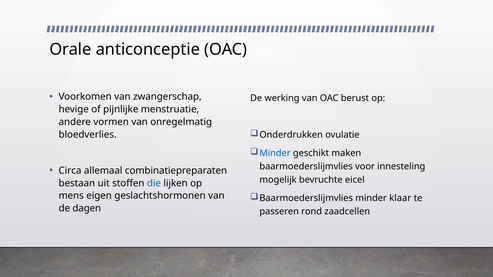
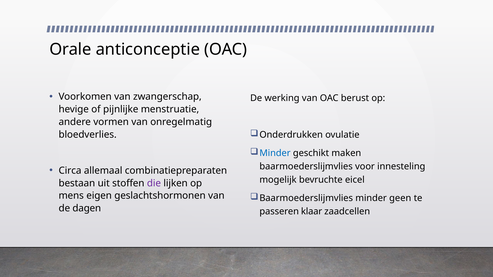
die colour: blue -> purple (154, 183)
klaar: klaar -> geen (400, 198)
rond: rond -> klaar (312, 212)
